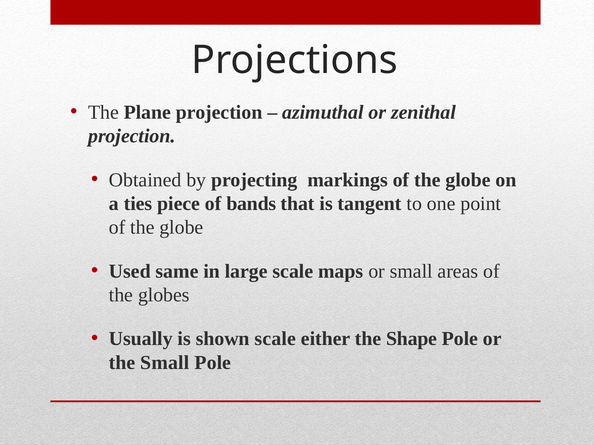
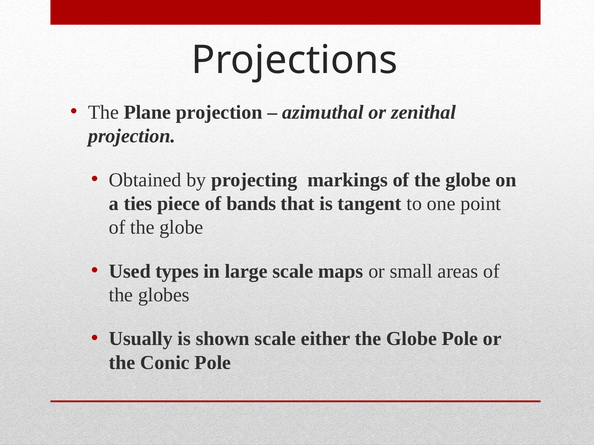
same: same -> types (177, 271)
either the Shape: Shape -> Globe (412, 339)
the Small: Small -> Conic (165, 363)
